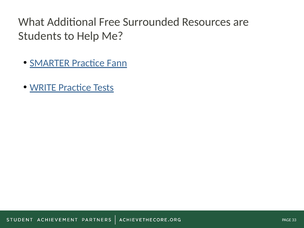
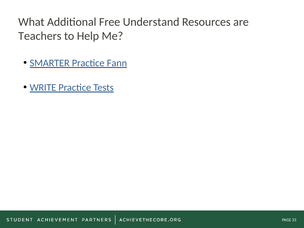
Surrounded: Surrounded -> Understand (151, 22)
Students: Students -> Teachers (40, 36)
